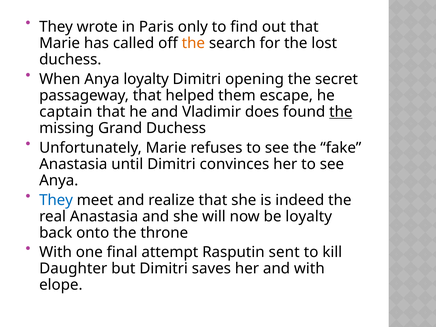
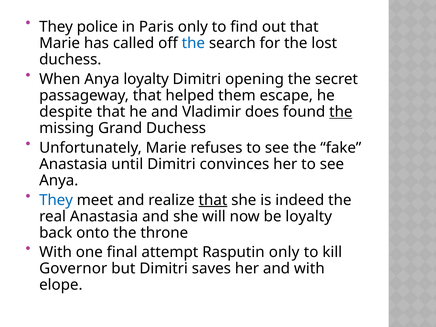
wrote: wrote -> police (97, 27)
the colour: orange -> blue (193, 43)
captain: captain -> despite (66, 112)
that underline: none -> present (213, 200)
Rasputin sent: sent -> only (284, 252)
Daughter: Daughter -> Governor (73, 269)
